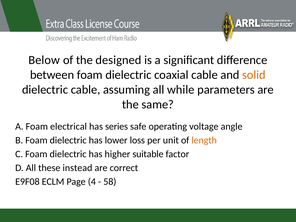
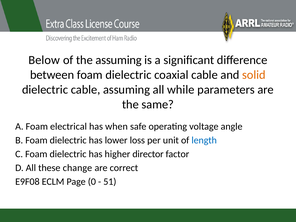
the designed: designed -> assuming (119, 60)
series: series -> when (116, 126)
length colour: orange -> blue (204, 140)
suitable: suitable -> director (148, 154)
instead: instead -> change (77, 168)
4: 4 -> 0 (92, 182)
58: 58 -> 51 (110, 182)
